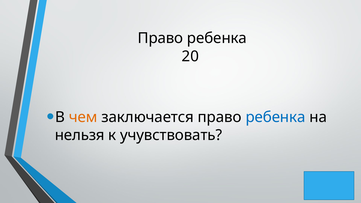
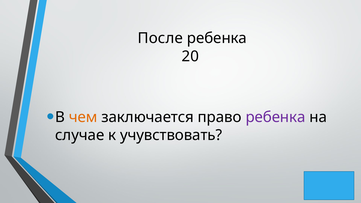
Право: Право -> После (160, 38)
ребенка colour: blue -> purple (275, 117)
нельзя: нельзя -> случае (80, 135)
